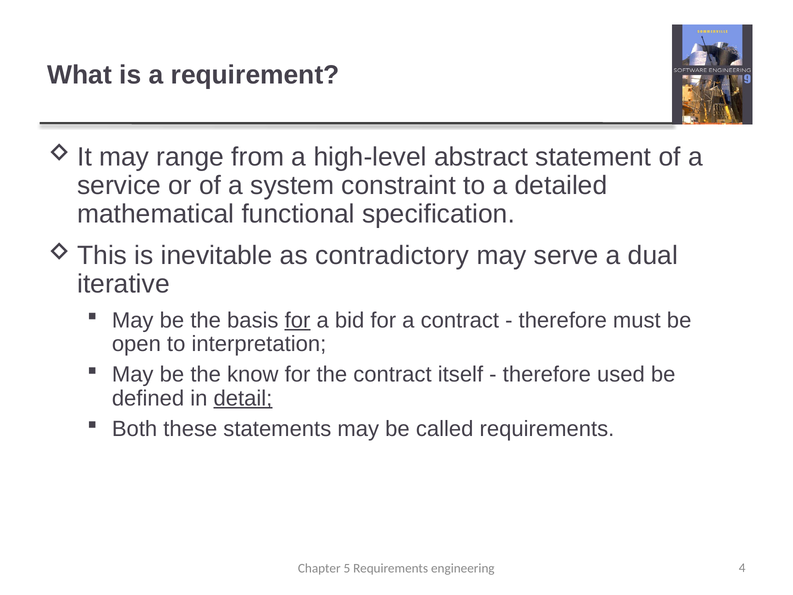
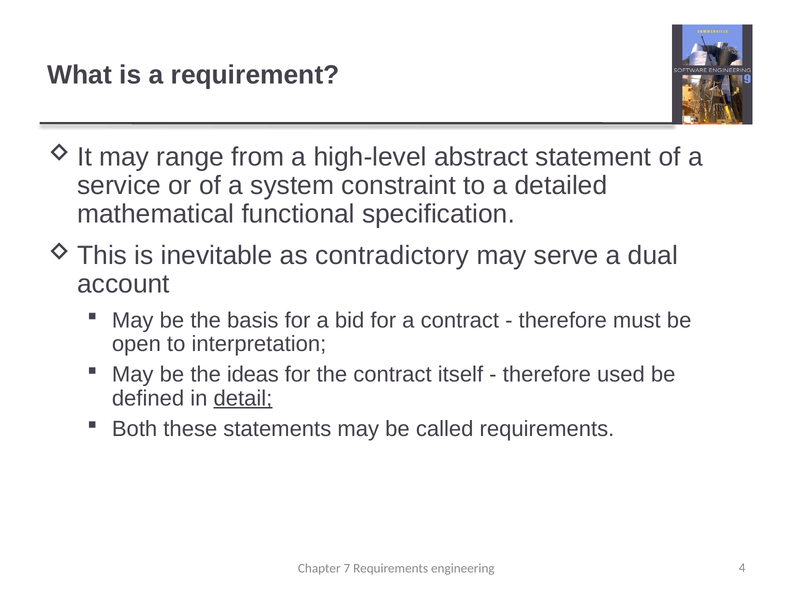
iterative: iterative -> account (124, 284)
for underline: present -> none (298, 320)
know: know -> ideas (253, 374)
5: 5 -> 7 (347, 568)
